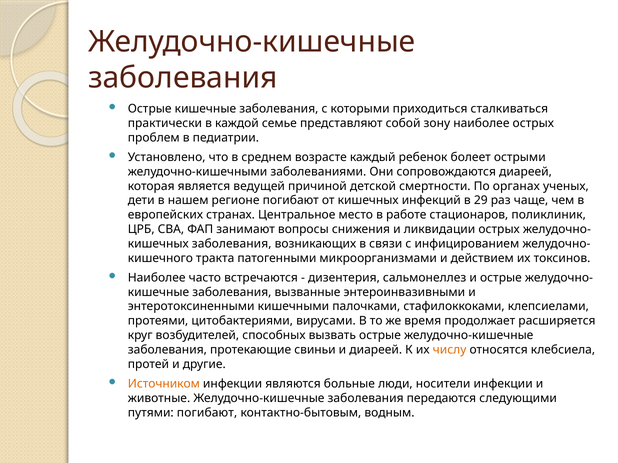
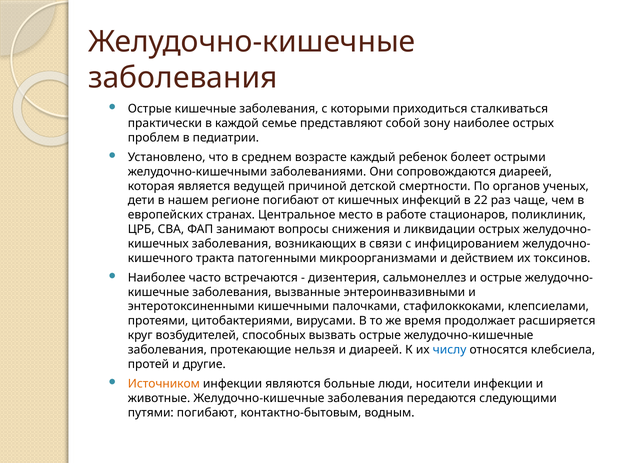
органах: органах -> органов (516, 186)
29: 29 -> 22 (481, 201)
свиньи: свиньи -> нельзя (315, 350)
числу colour: orange -> blue (450, 350)
